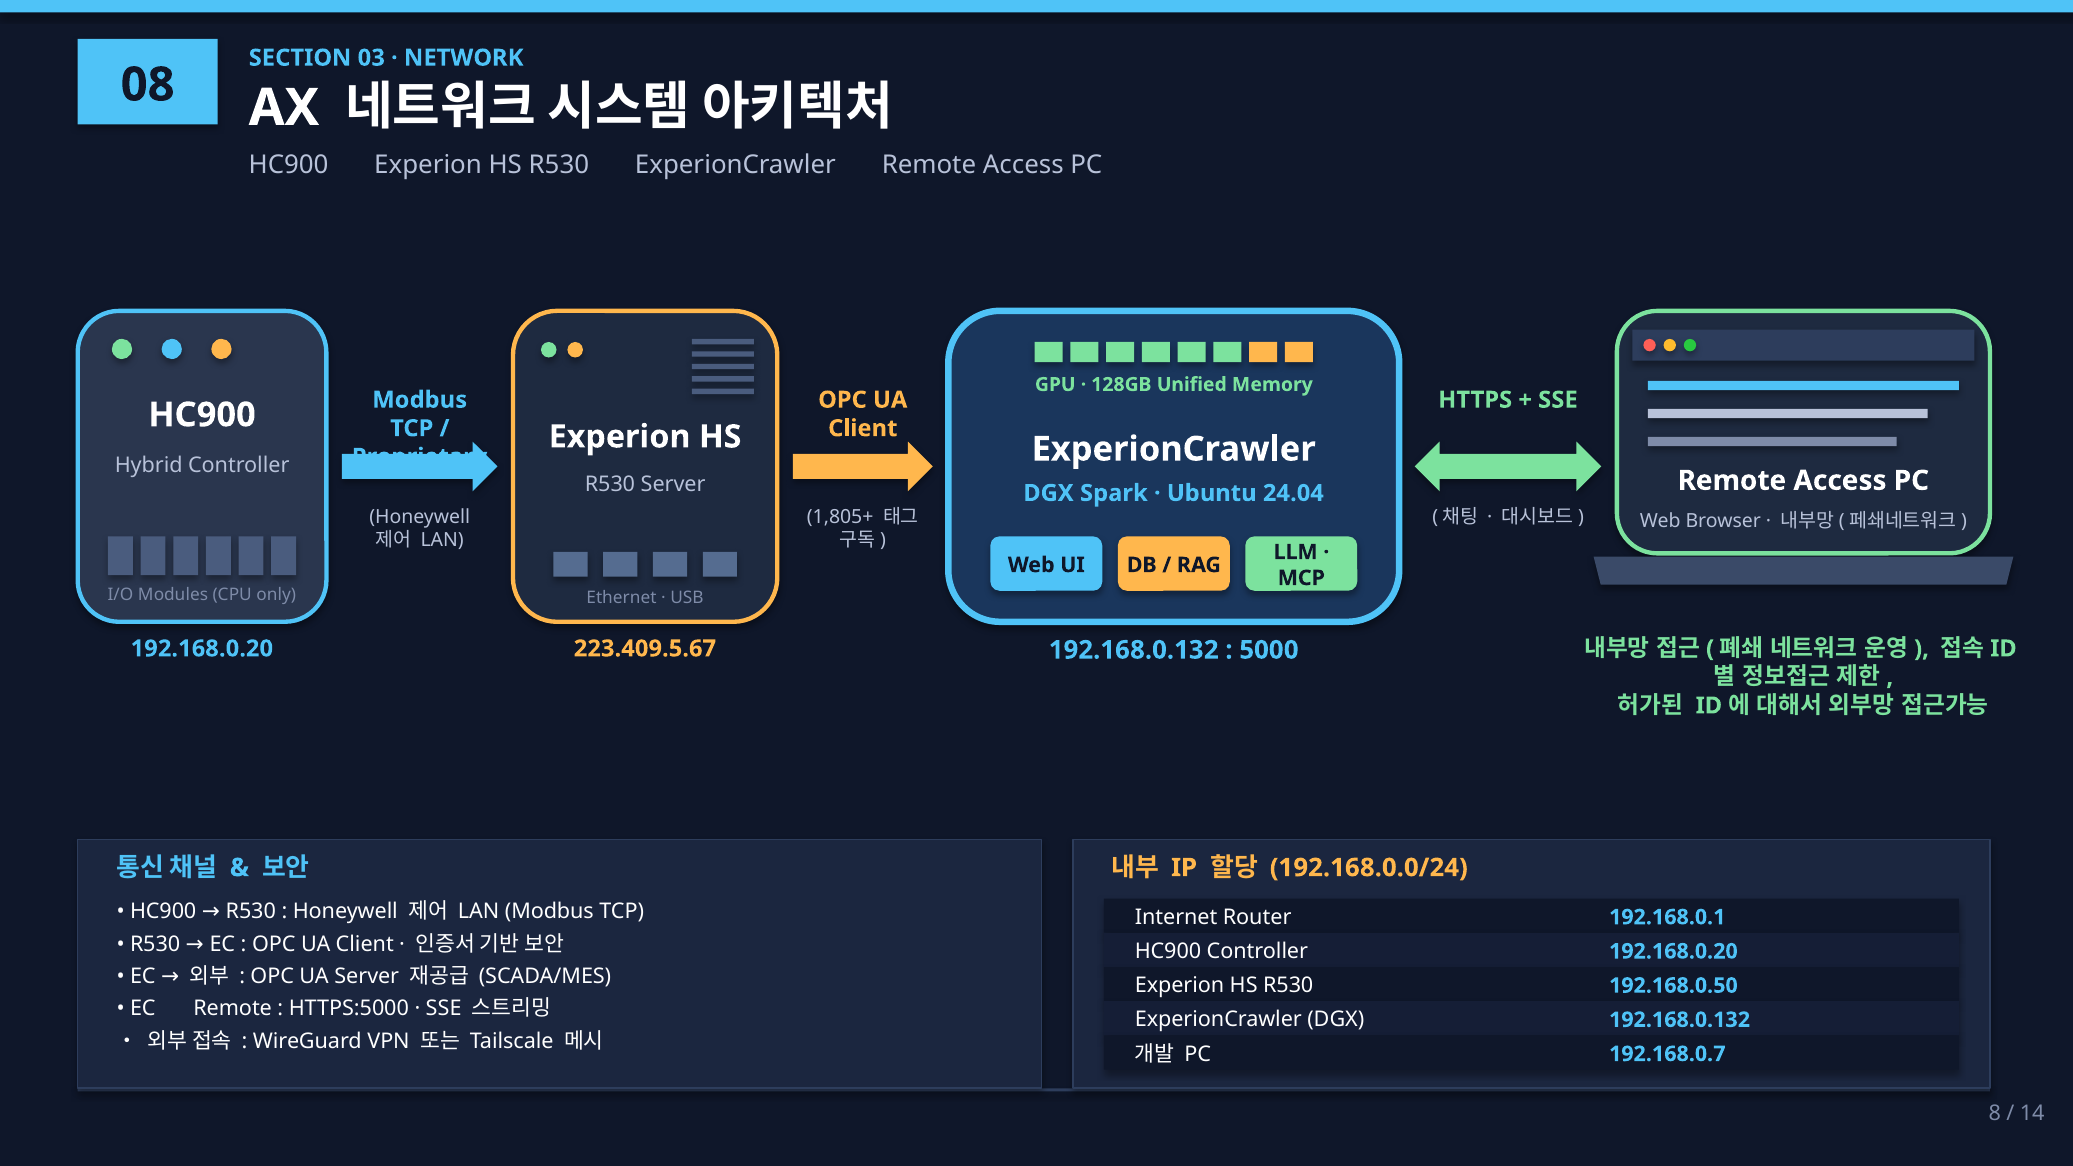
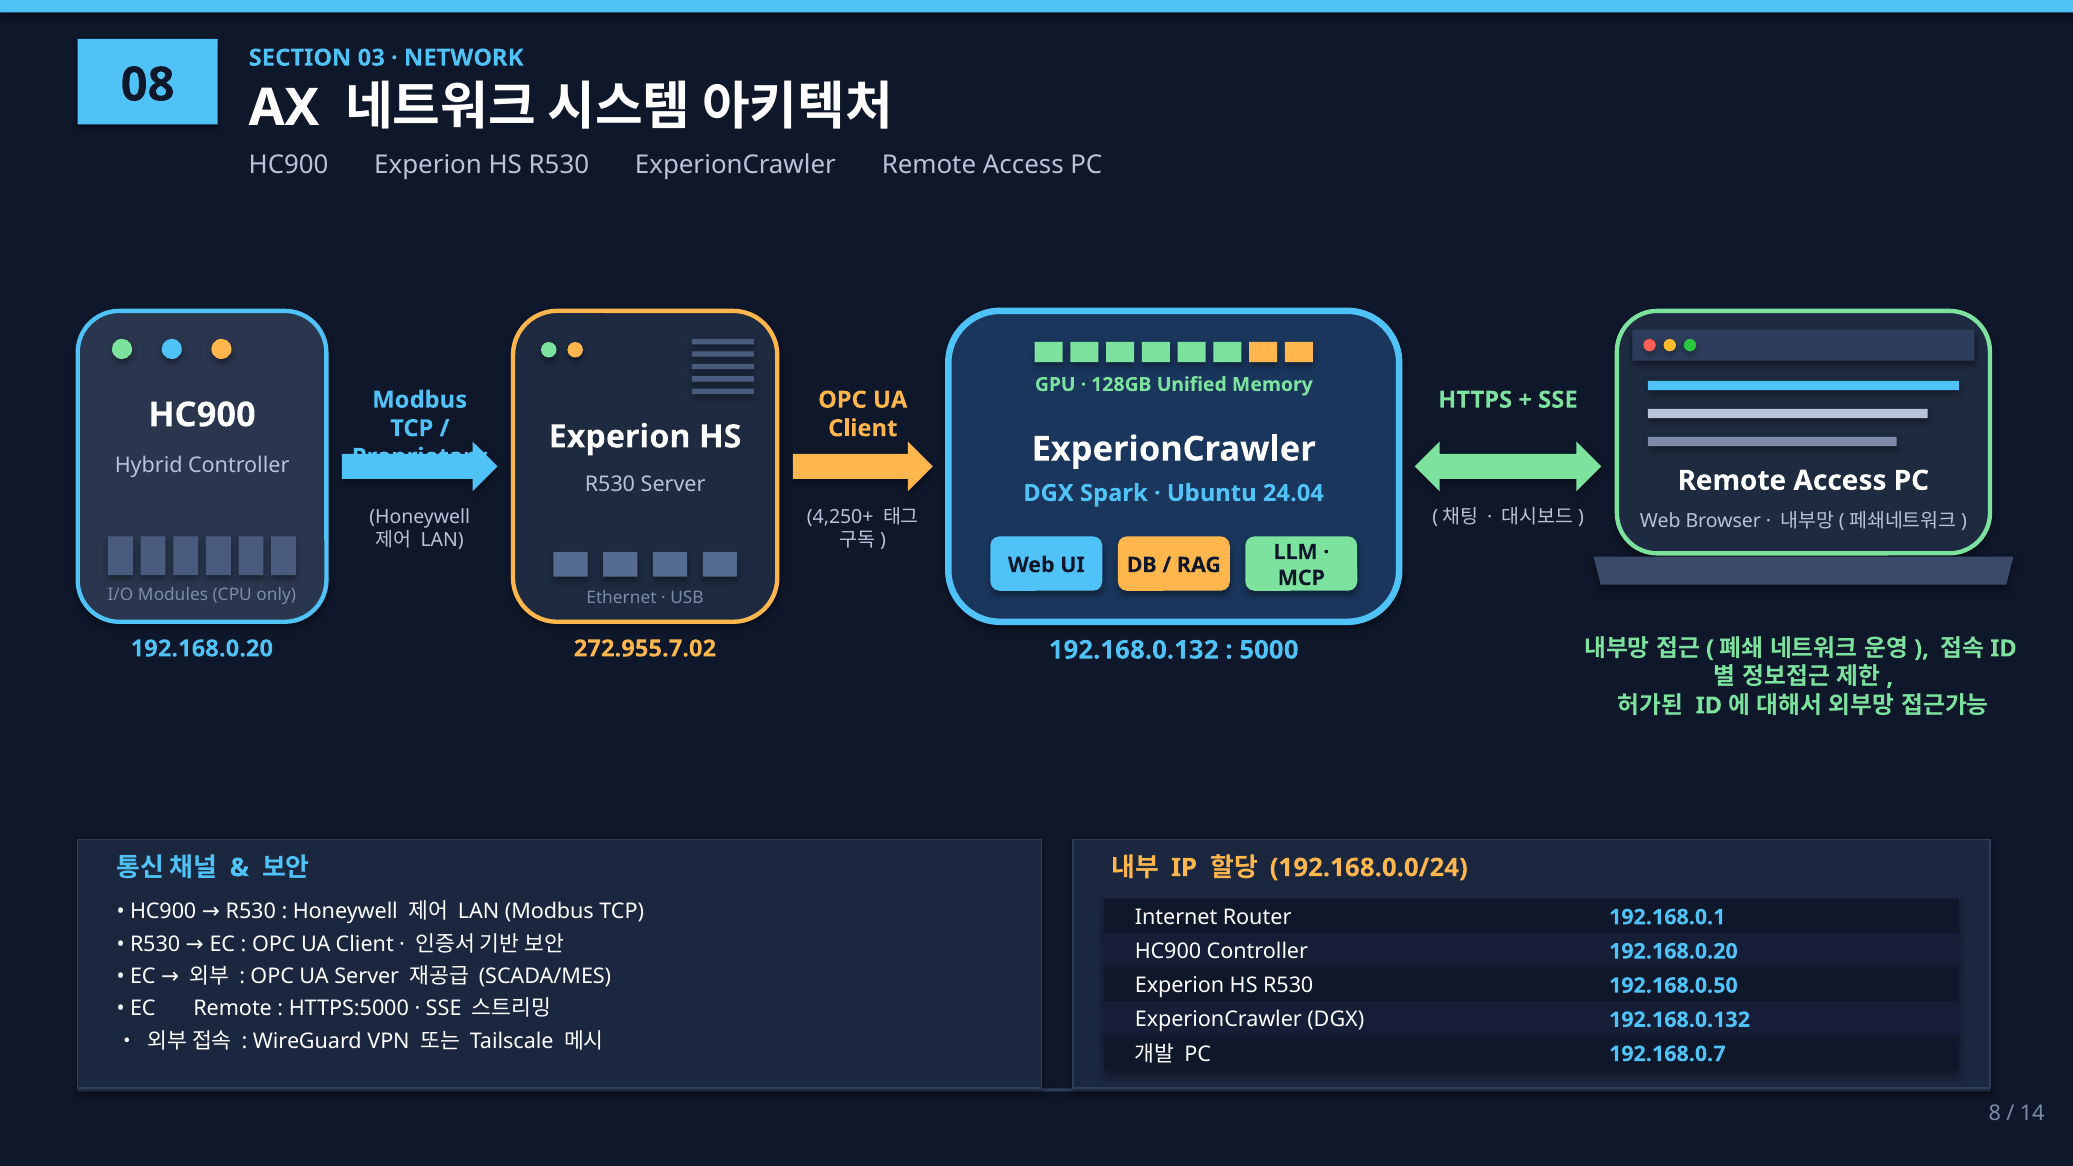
1,805+: 1,805+ -> 4,250+ (840, 517)
223.409.5.67: 223.409.5.67 -> 272.955.7.02 (645, 649)
